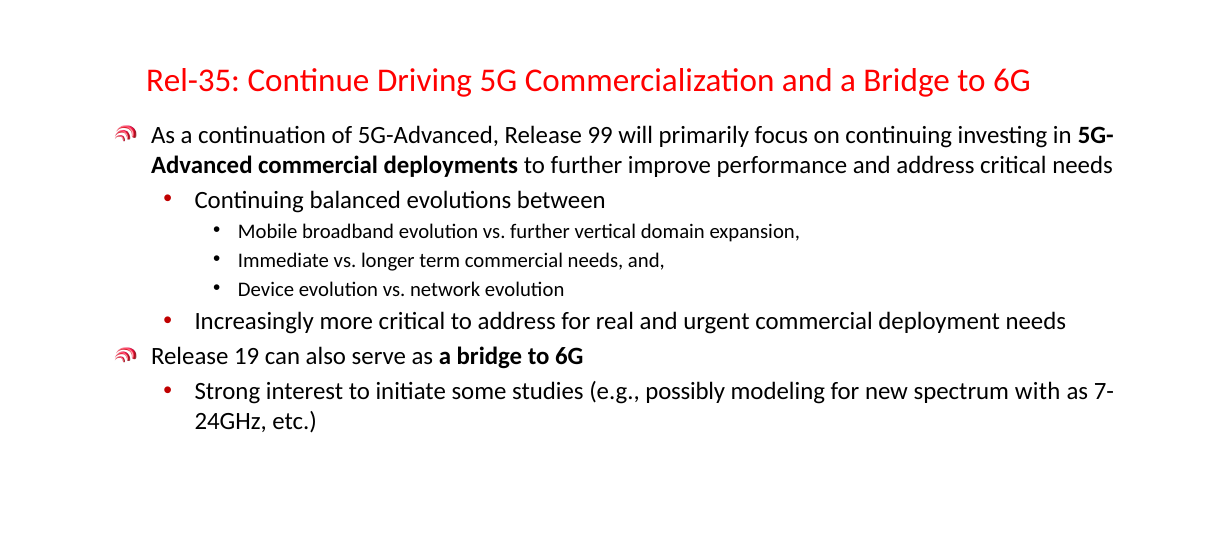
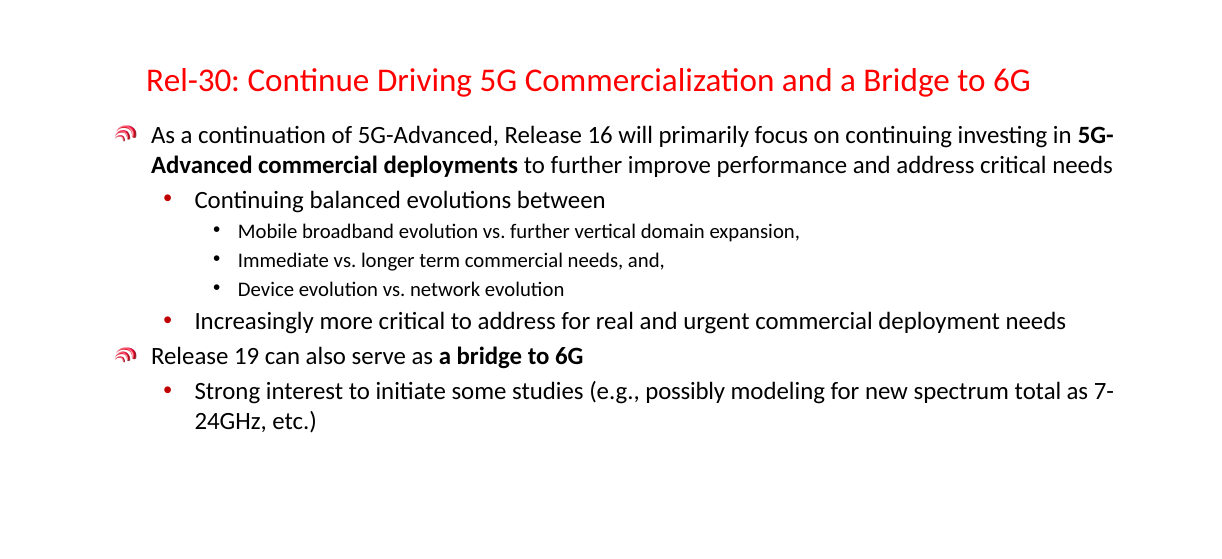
Rel-35: Rel-35 -> Rel-30 (193, 80)
99: 99 -> 16 (600, 135)
with: with -> total (1038, 391)
